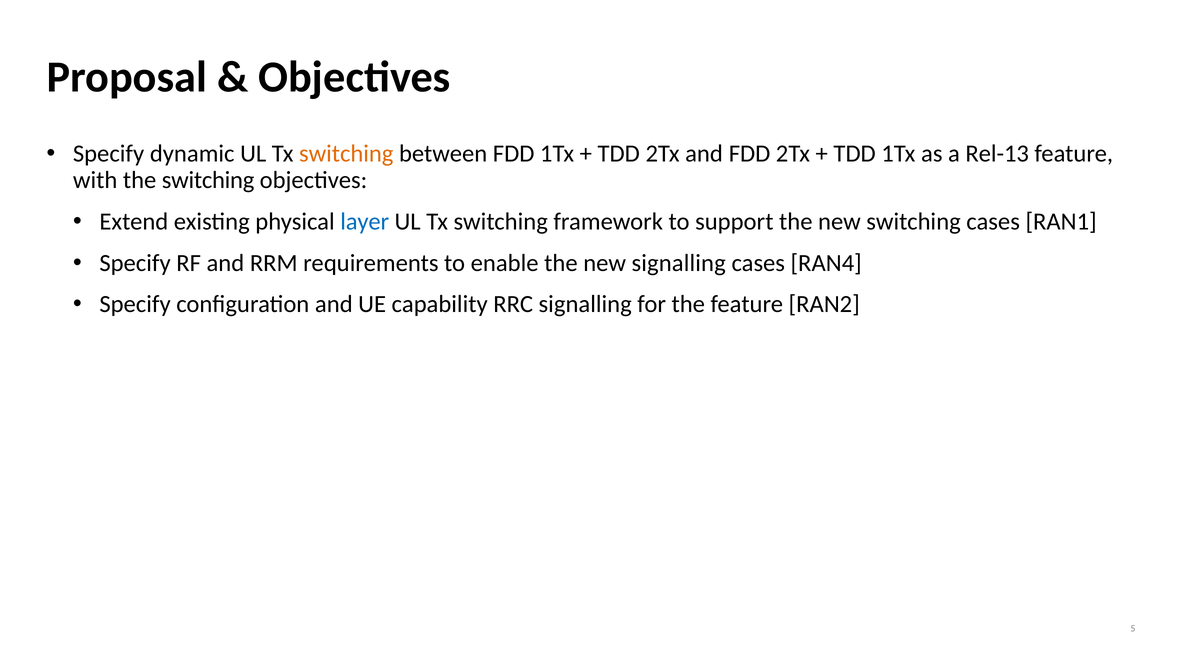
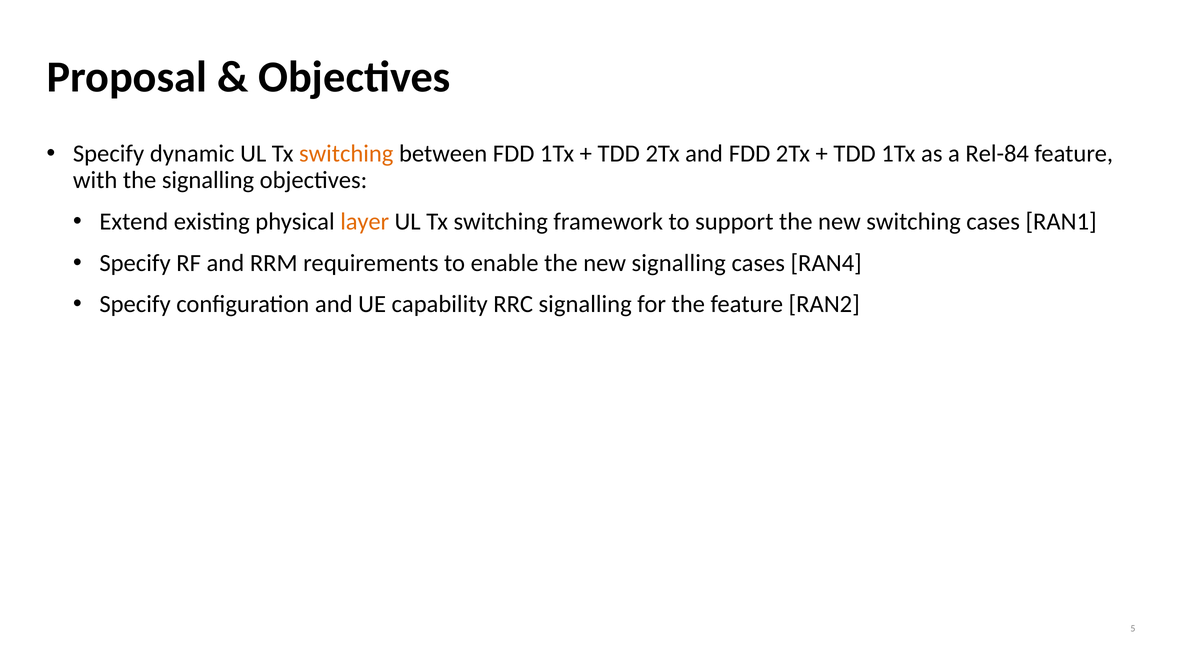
Rel-13: Rel-13 -> Rel-84 (997, 154)
the switching: switching -> signalling (208, 180)
layer colour: blue -> orange (365, 222)
